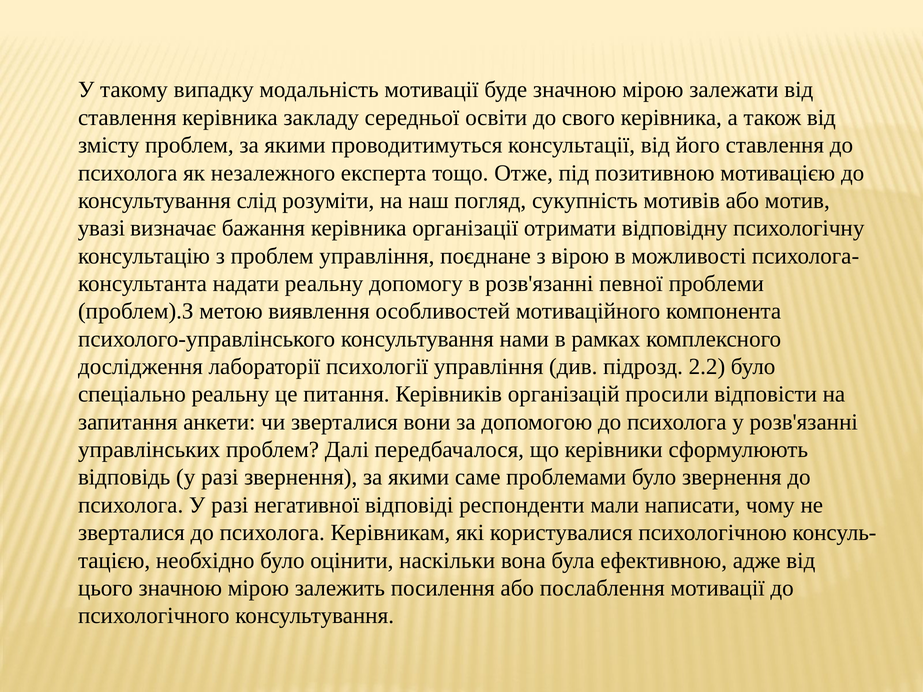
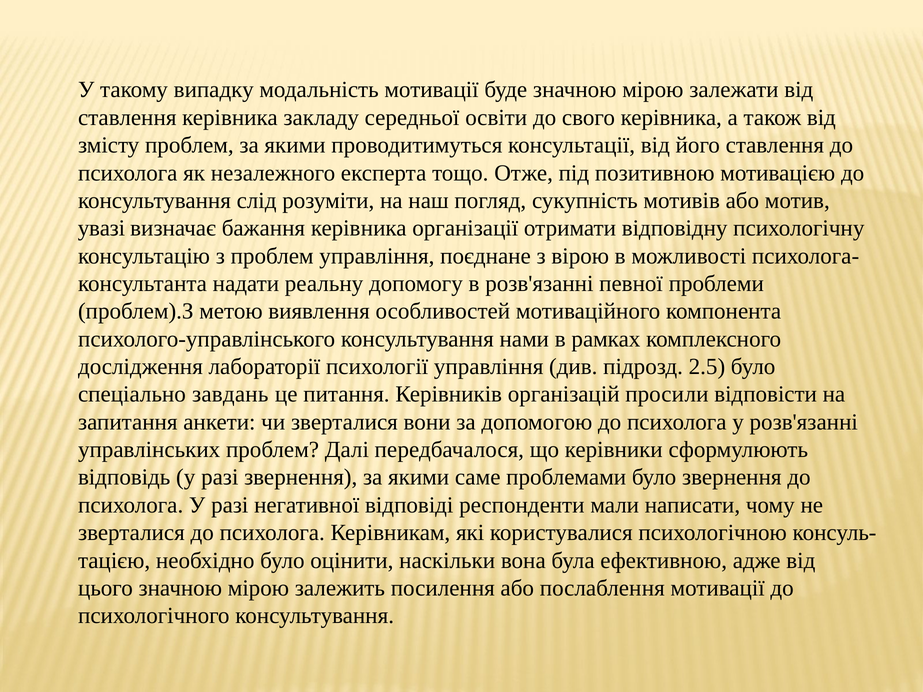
2.2: 2.2 -> 2.5 (707, 367)
спеціально реальну: реальну -> завдань (230, 394)
